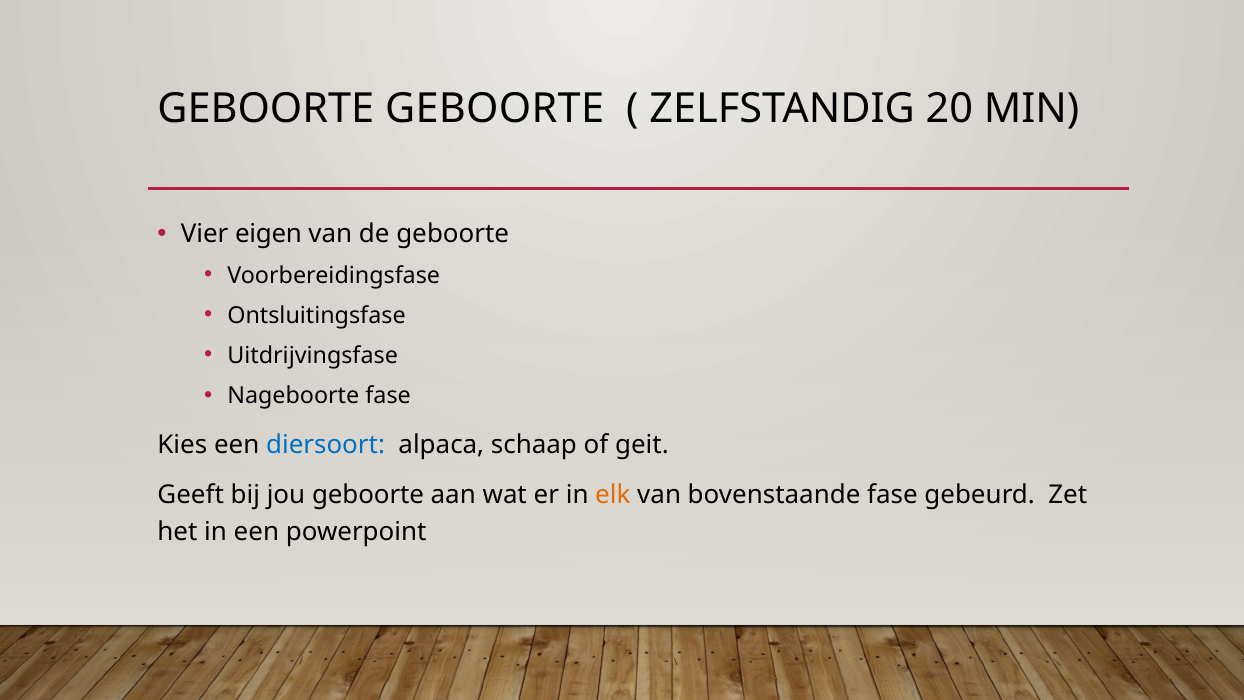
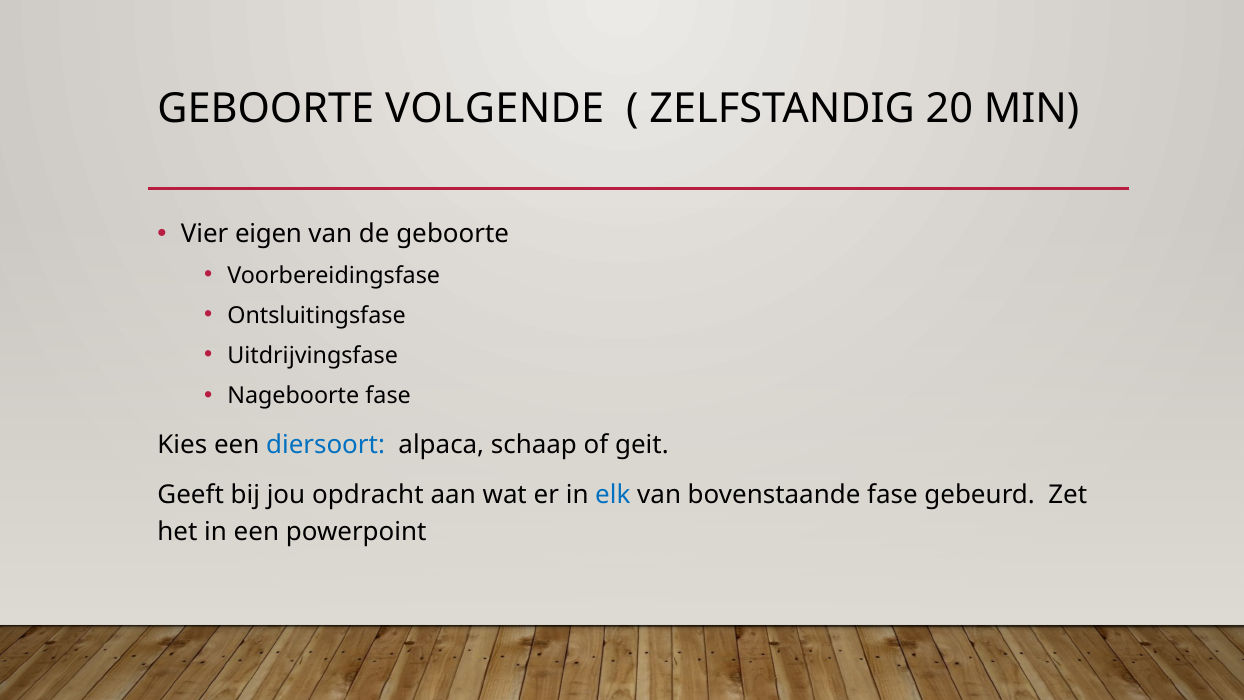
GEBOORTE GEBOORTE: GEBOORTE -> VOLGENDE (495, 109)
jou geboorte: geboorte -> opdracht (368, 495)
elk colour: orange -> blue (613, 495)
